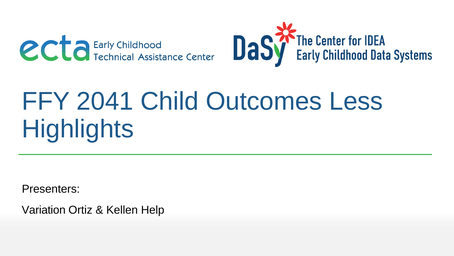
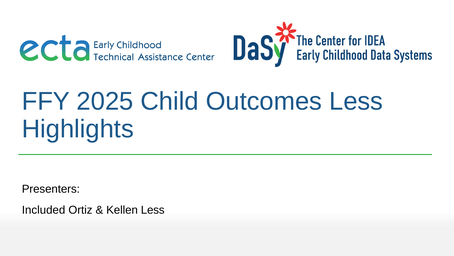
2041: 2041 -> 2025 (105, 101)
Variation: Variation -> Included (44, 210)
Kellen Help: Help -> Less (153, 210)
